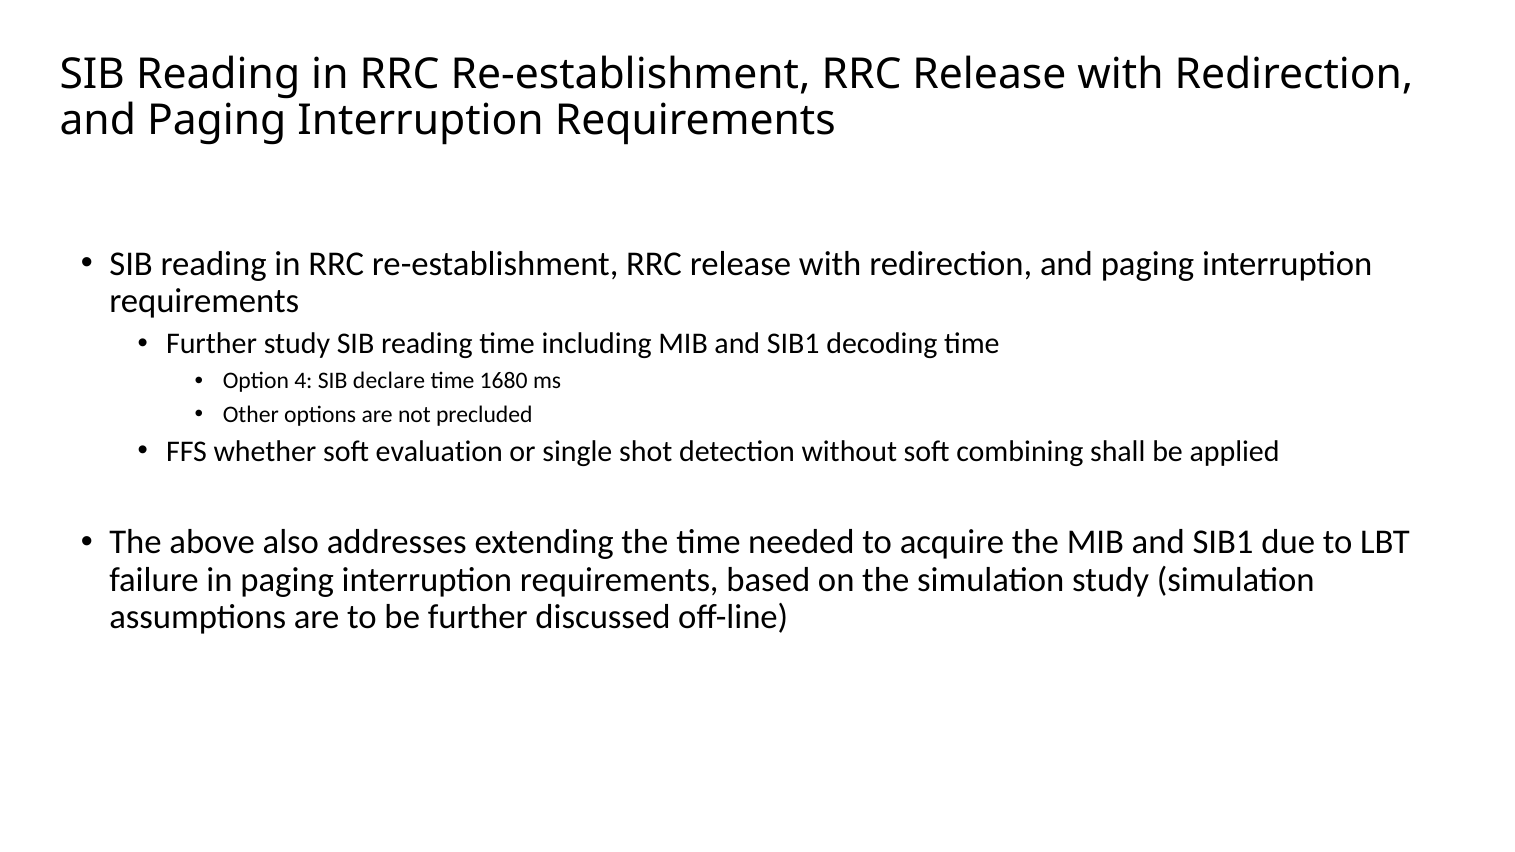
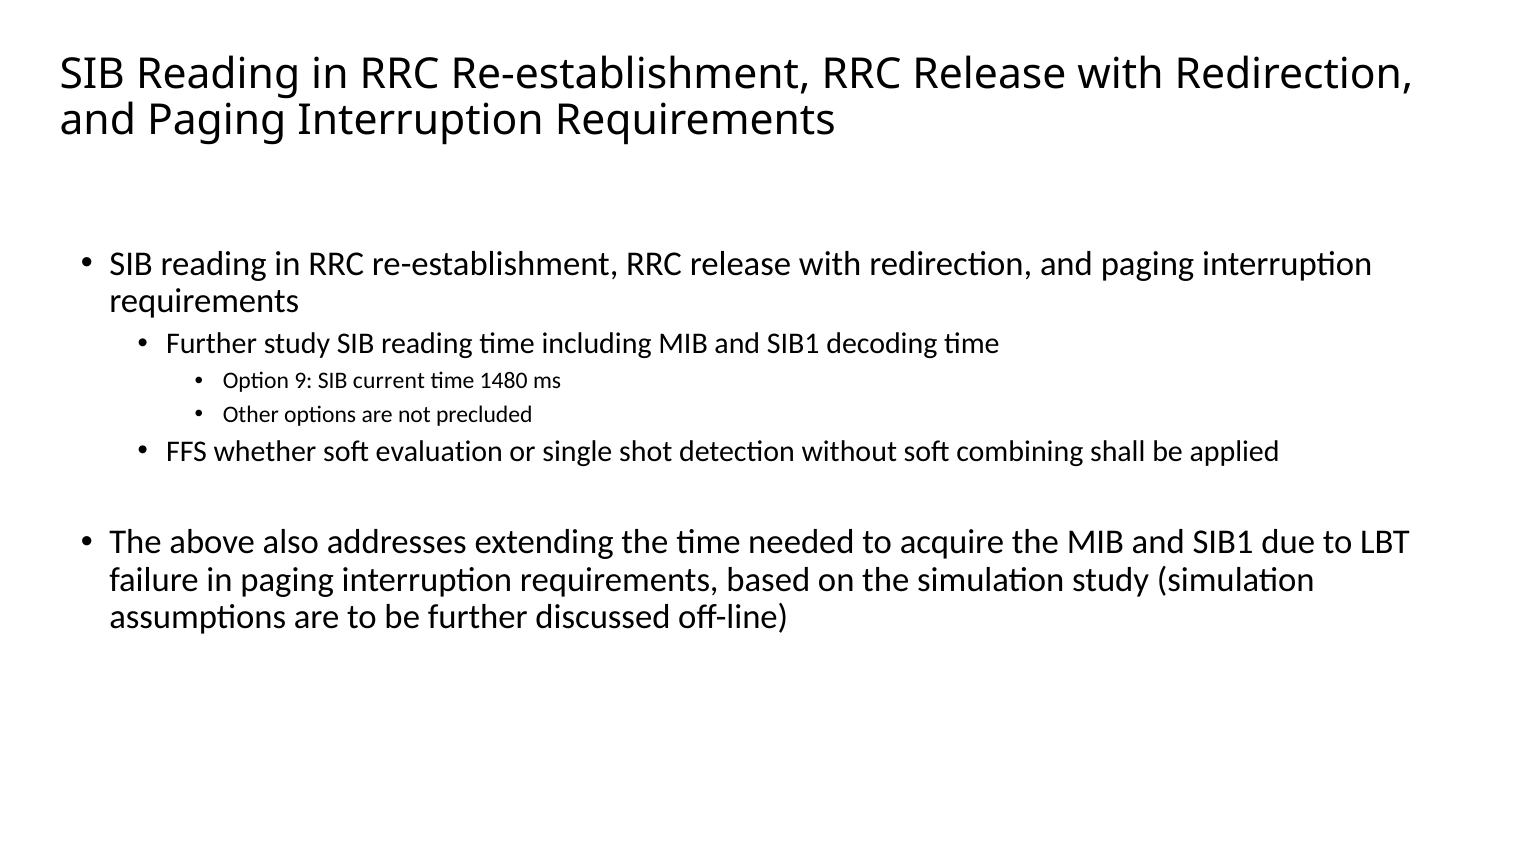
4: 4 -> 9 (303, 381)
declare: declare -> current (389, 381)
1680: 1680 -> 1480 (504, 381)
